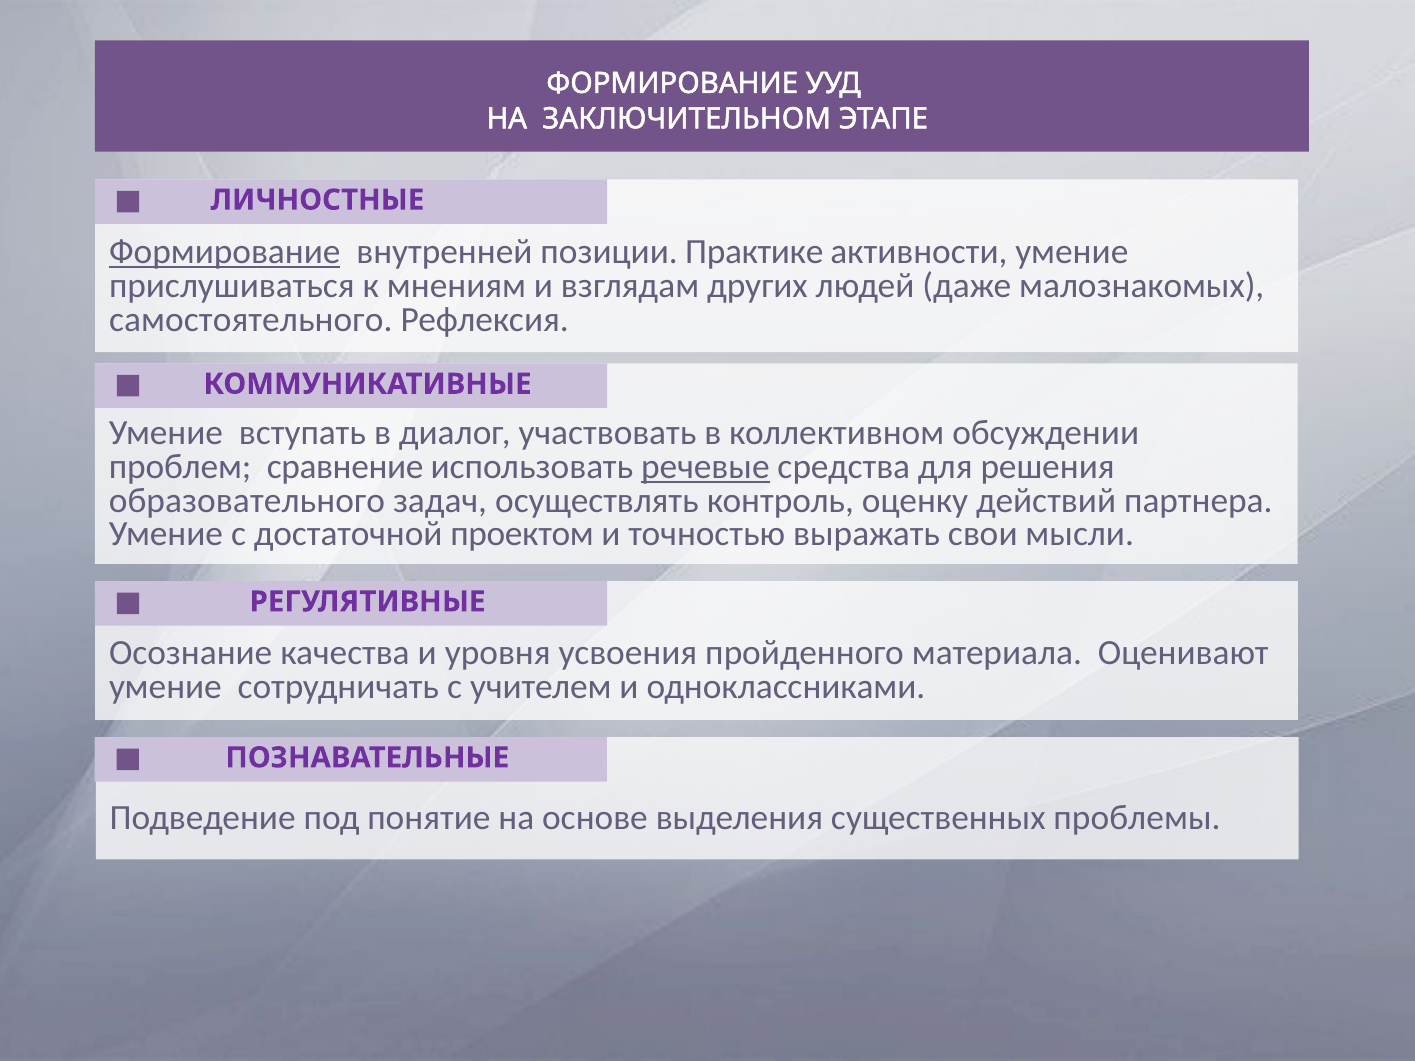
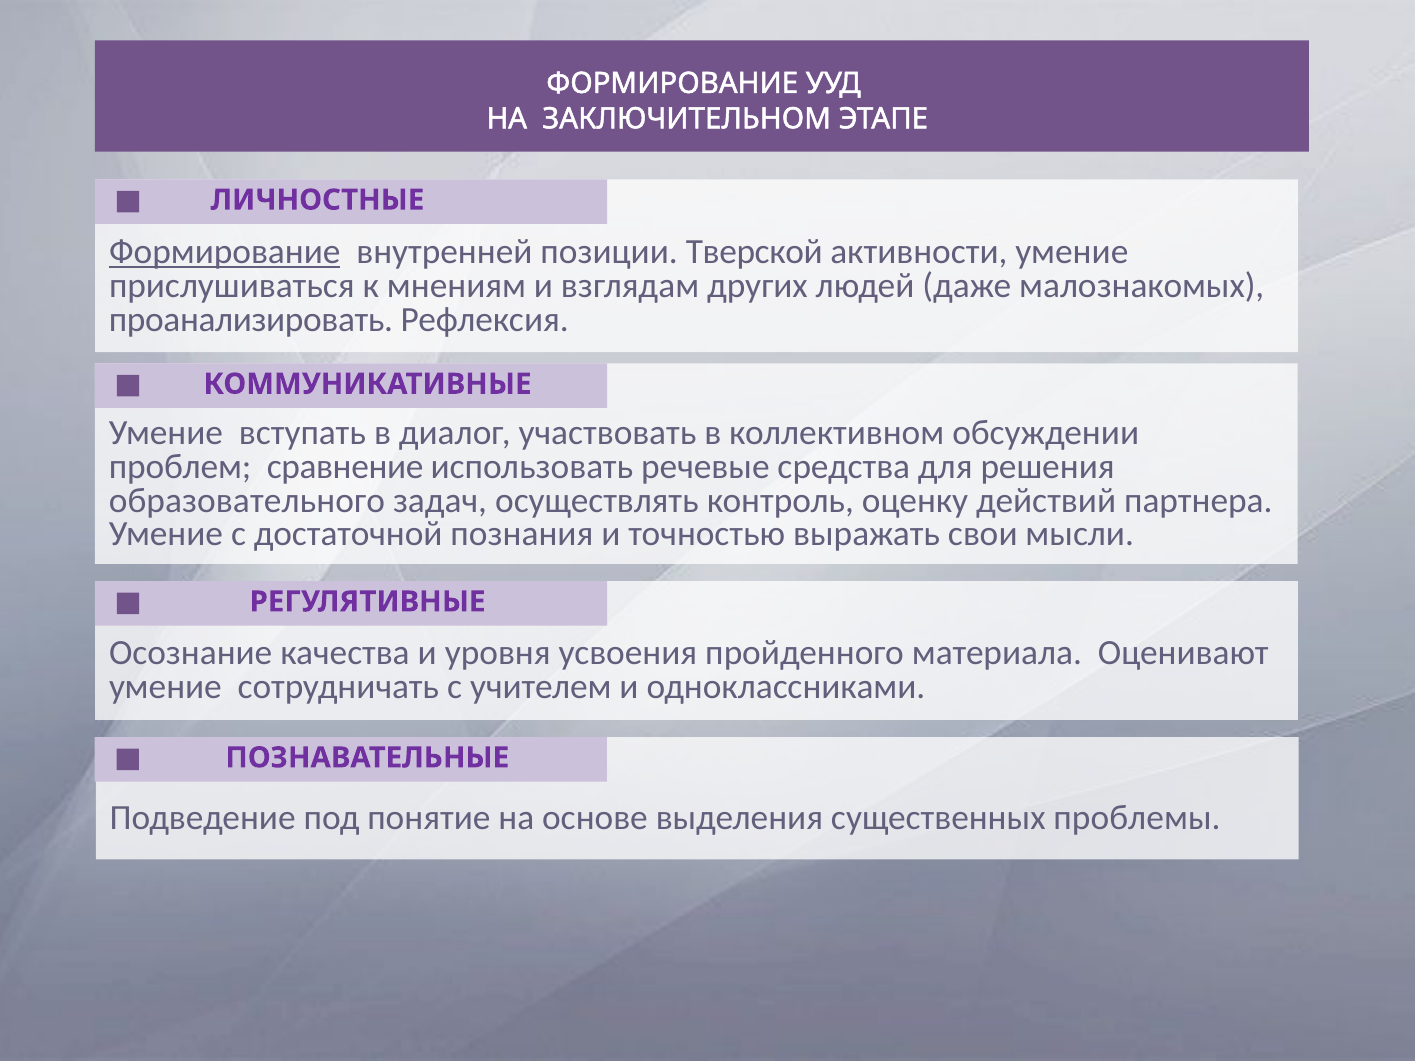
Практике: Практике -> Тверской (754, 252)
самостоятельного: самостоятельного -> проанализировать (251, 320)
речевые underline: present -> none (705, 466)
проектом: проектом -> познания (522, 534)
